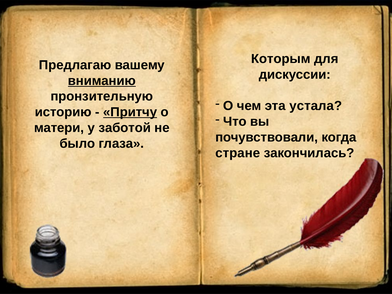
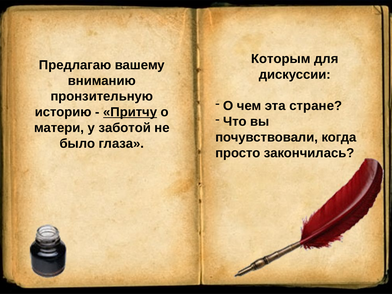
вниманию underline: present -> none (102, 81)
устала: устала -> стране (316, 106)
стране: стране -> просто (238, 153)
